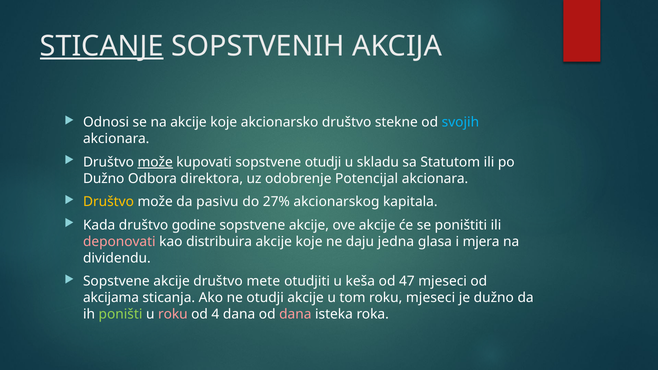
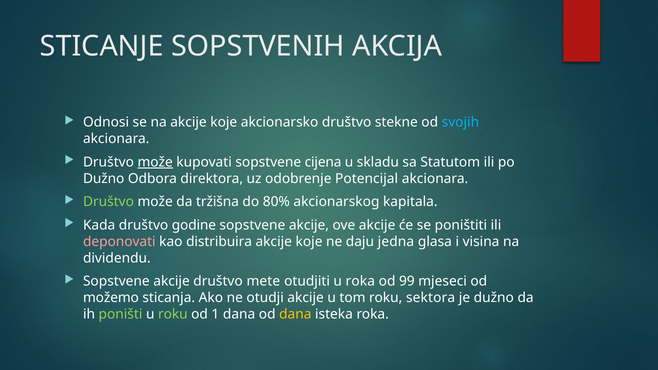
STICANJE underline: present -> none (102, 46)
sopstvene otudji: otudji -> cijena (323, 162)
Društvo colour: yellow -> light green (108, 202)
pasivu: pasivu -> tržišna (218, 202)
27%: 27% -> 80% (276, 202)
mjera: mjera -> visina (481, 242)
u keša: keša -> roka (360, 282)
47: 47 -> 99 (407, 282)
akcijama: akcijama -> možemo (111, 298)
roku mjeseci: mjeseci -> sektora (431, 298)
roku colour: pink -> light green (173, 314)
4: 4 -> 1 (215, 314)
dana colour: pink -> yellow (295, 314)
